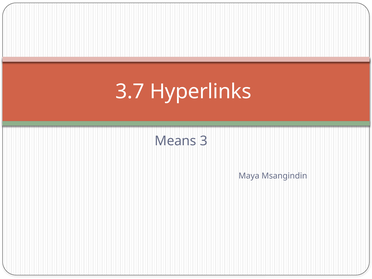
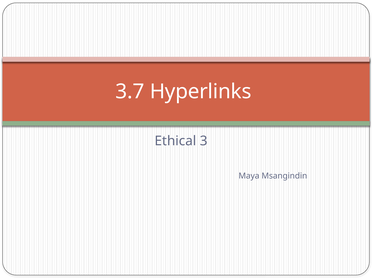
Means: Means -> Ethical (176, 141)
